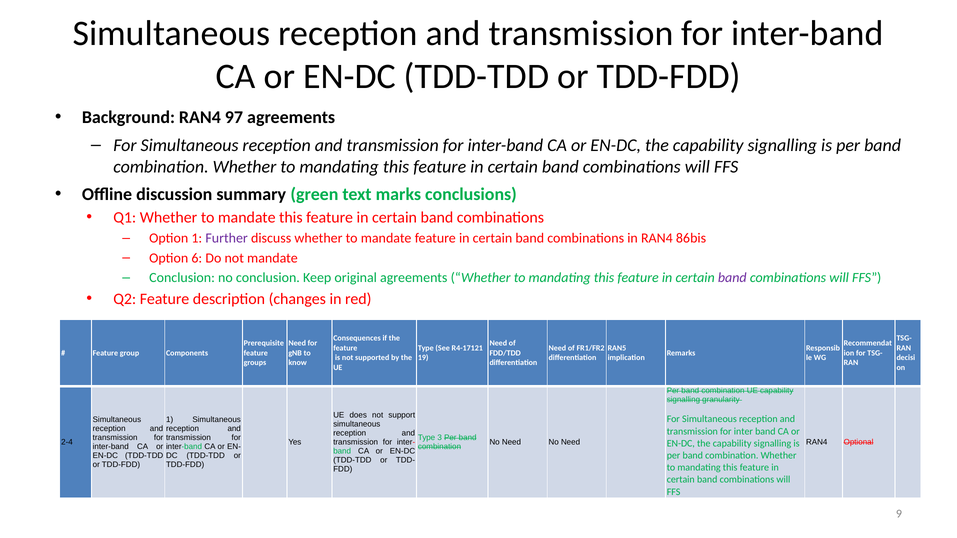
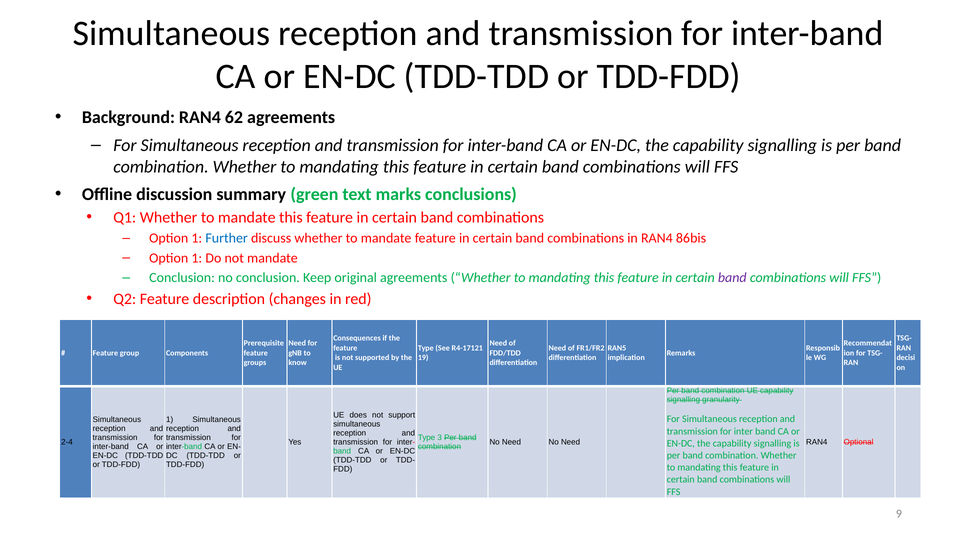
97: 97 -> 62 (234, 117)
Further colour: purple -> blue (227, 238)
6: 6 -> 1 (197, 258)
